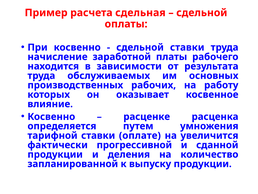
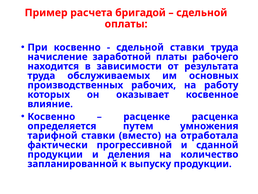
сдельная: сдельная -> бригадой (140, 13)
оплате: оплате -> вместо (140, 135)
увеличится: увеличится -> отработала (209, 135)
